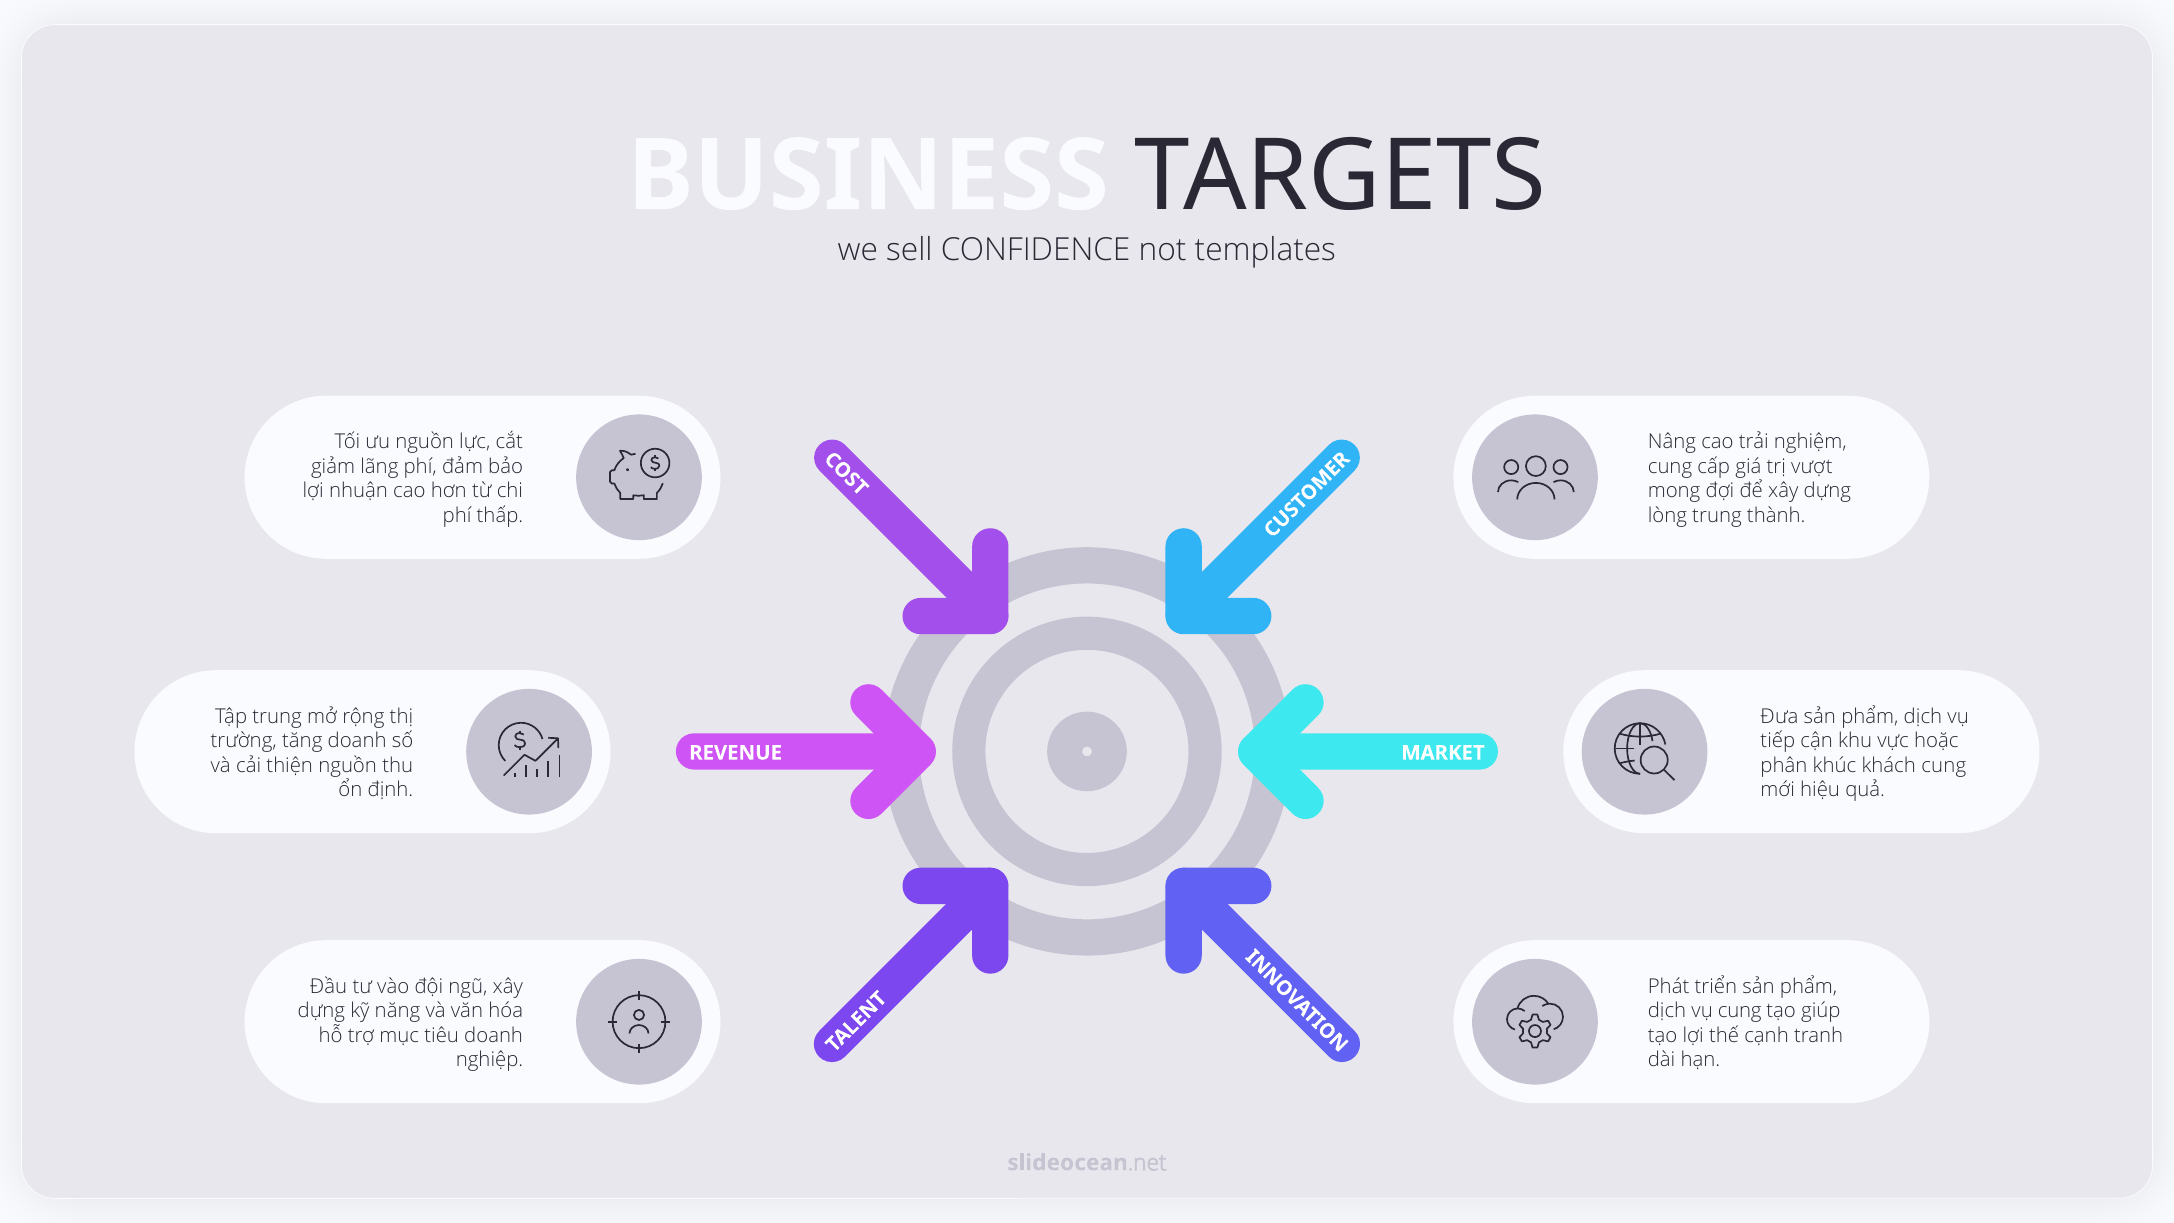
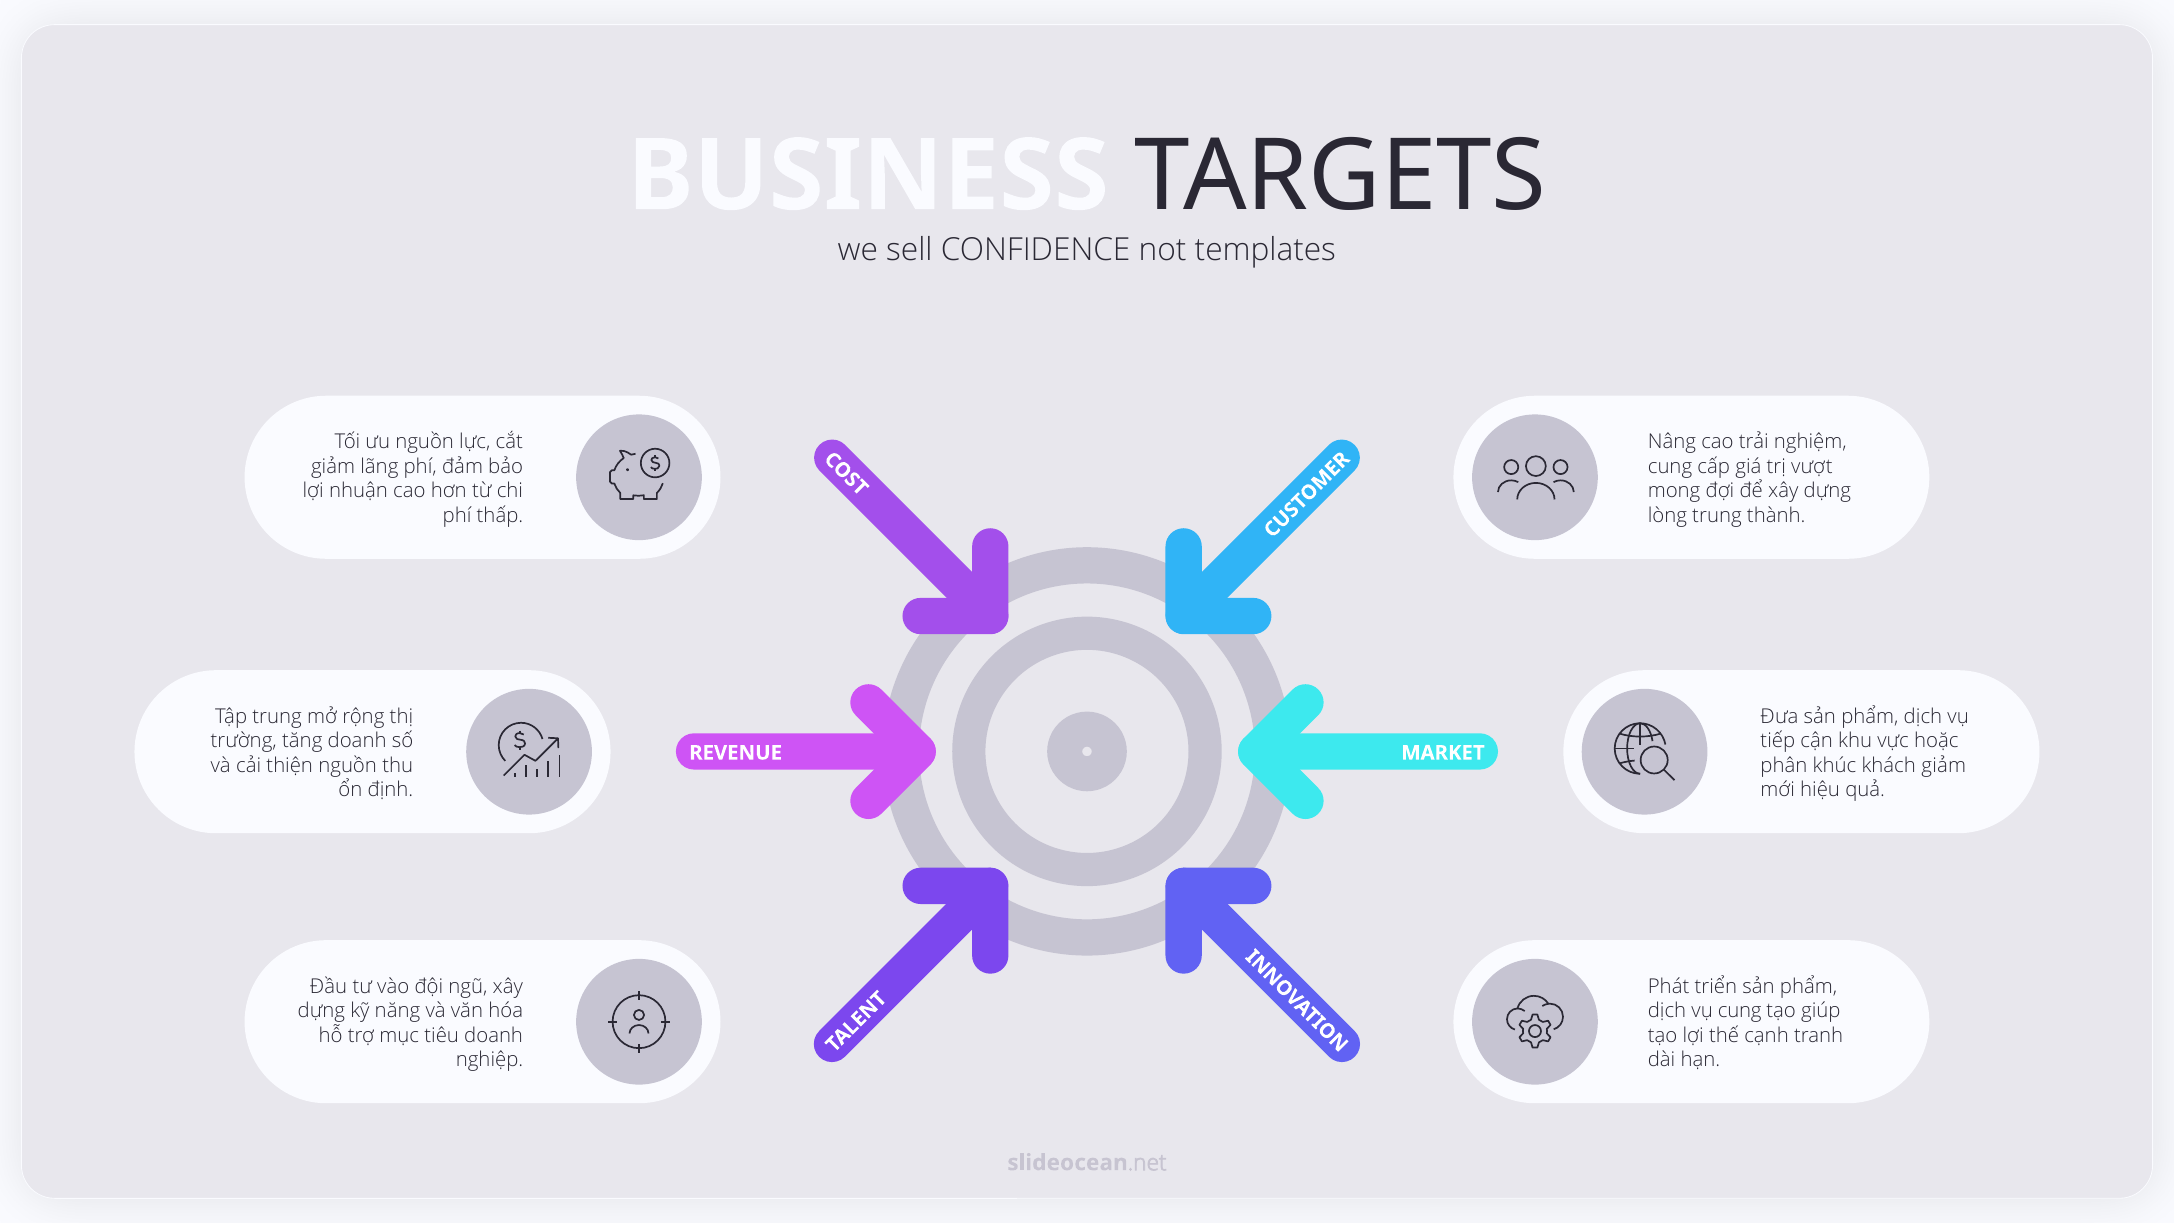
khách cung: cung -> giảm (1944, 765)
